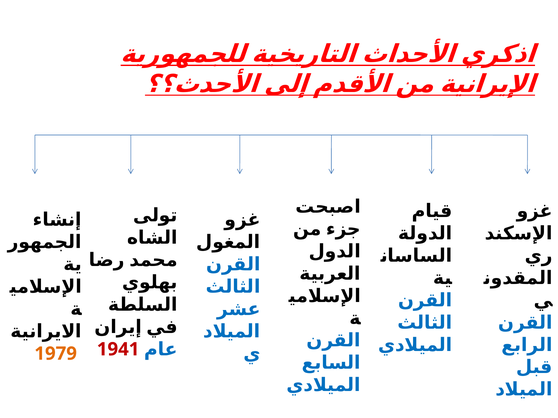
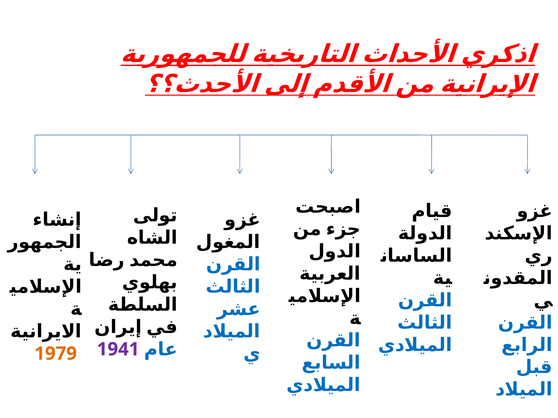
1941 colour: red -> purple (118, 350)
